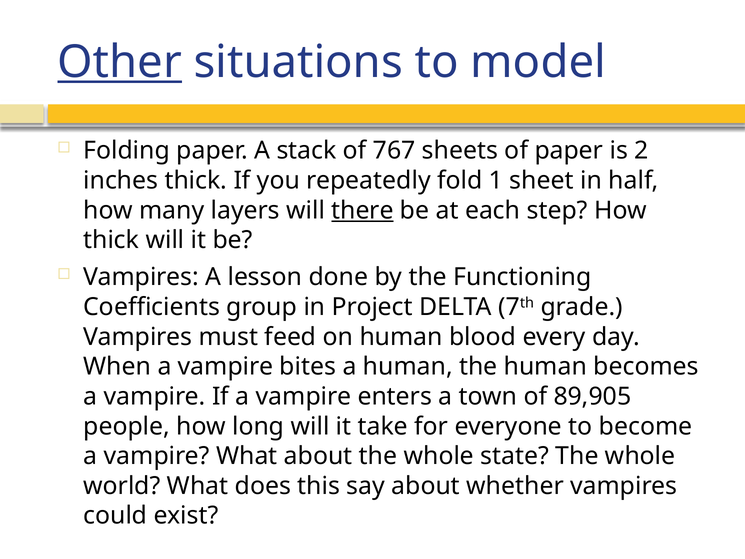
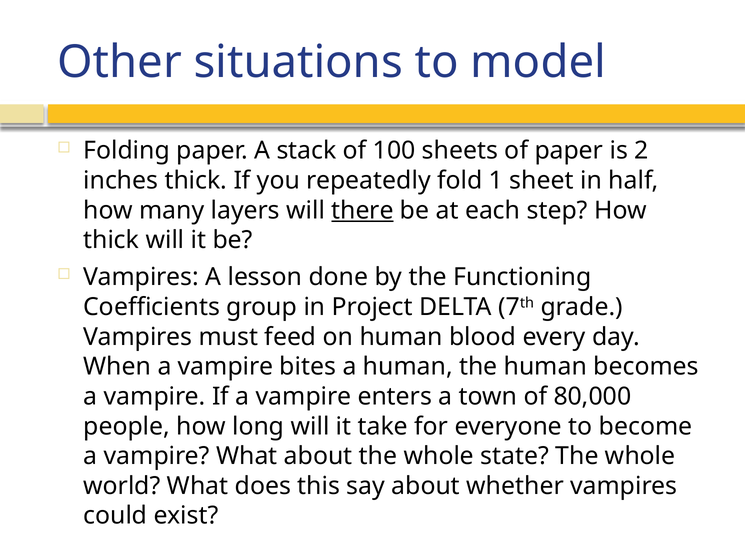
Other underline: present -> none (120, 62)
767: 767 -> 100 (394, 151)
89,905: 89,905 -> 80,000 (592, 396)
